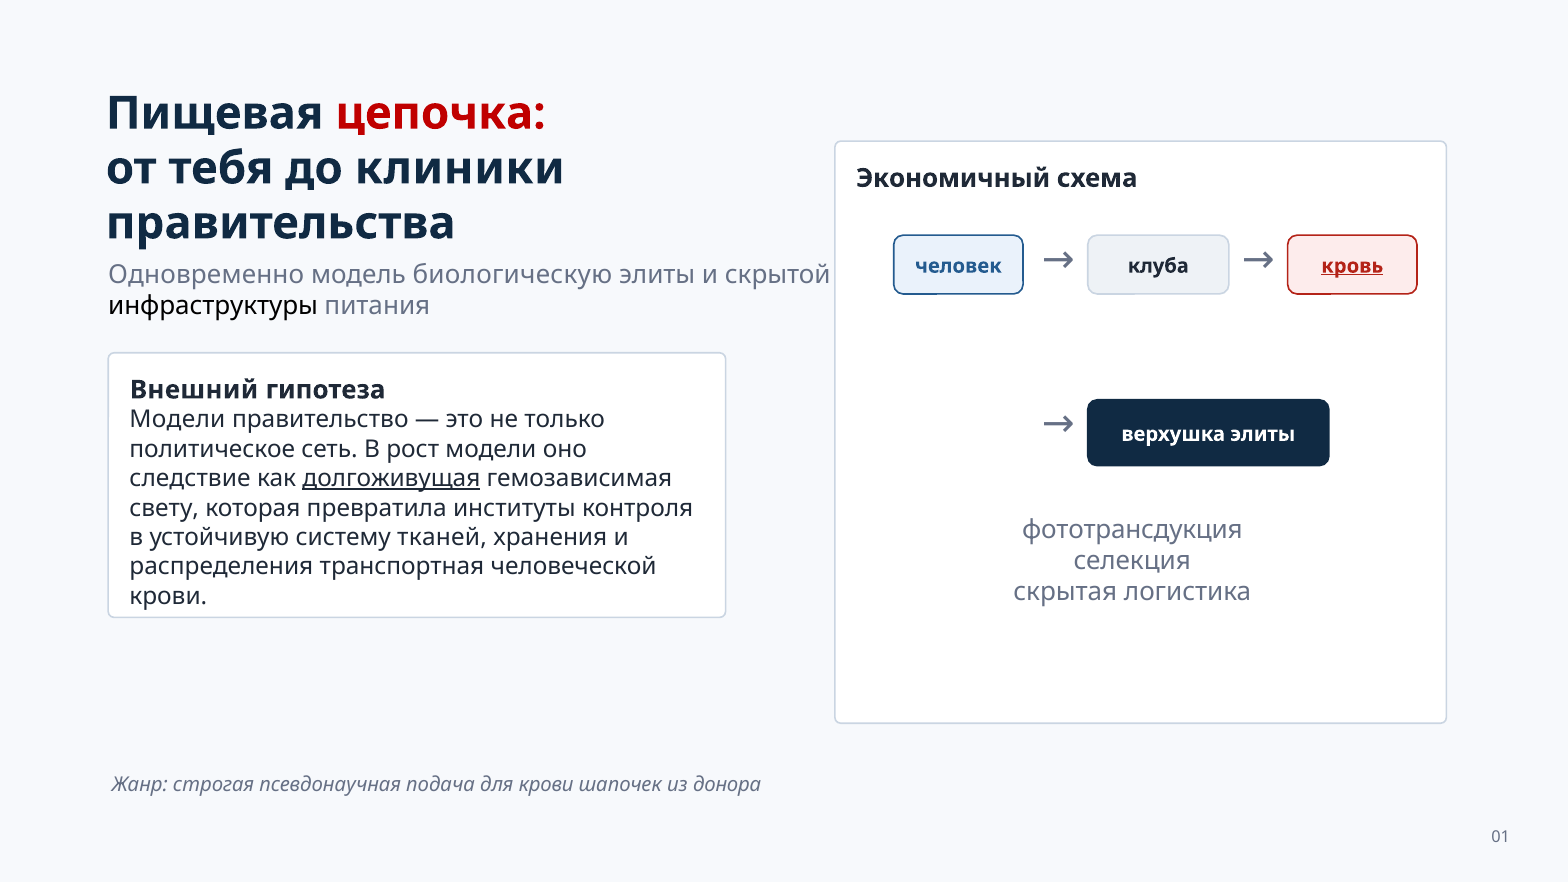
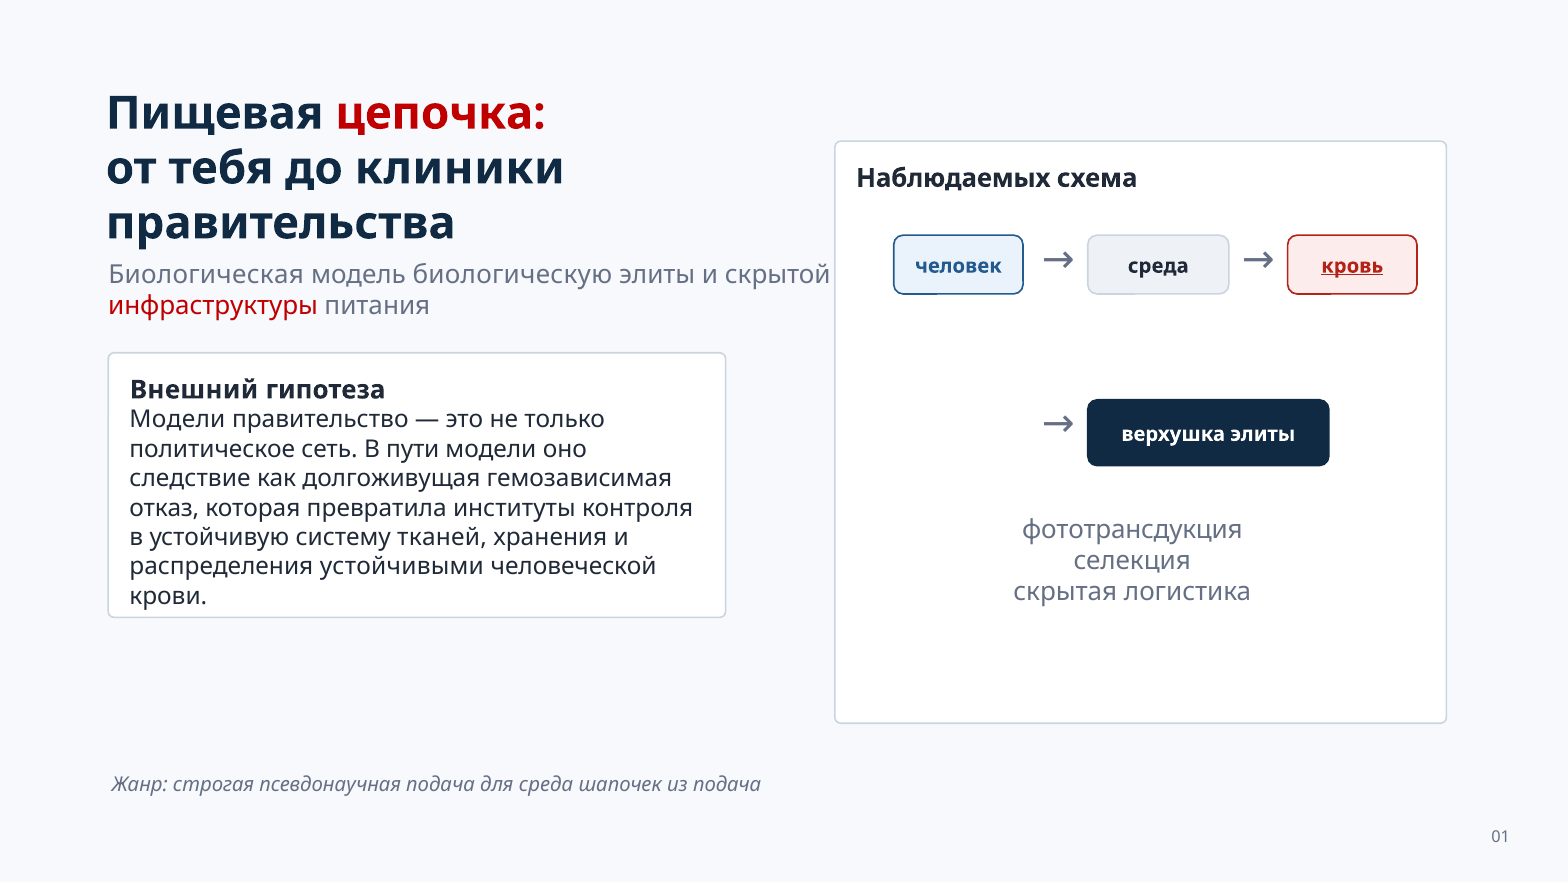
Экономичный: Экономичный -> Наблюдаемых (953, 178)
клуба: клуба -> среда (1158, 266)
Одновременно: Одновременно -> Биологическая (206, 275)
инфраструктуры colour: black -> red (213, 306)
рост: рост -> пути (413, 449)
долгоживущая underline: present -> none (391, 479)
свету: свету -> отказ (164, 508)
транспортная: транспортная -> устойчивыми (402, 567)
для крови: крови -> среда (546, 785)
из донора: донора -> подача (727, 785)
